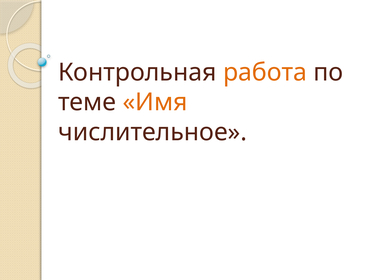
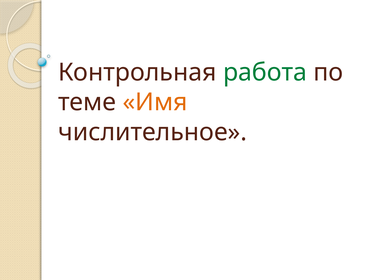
работа colour: orange -> green (265, 73)
